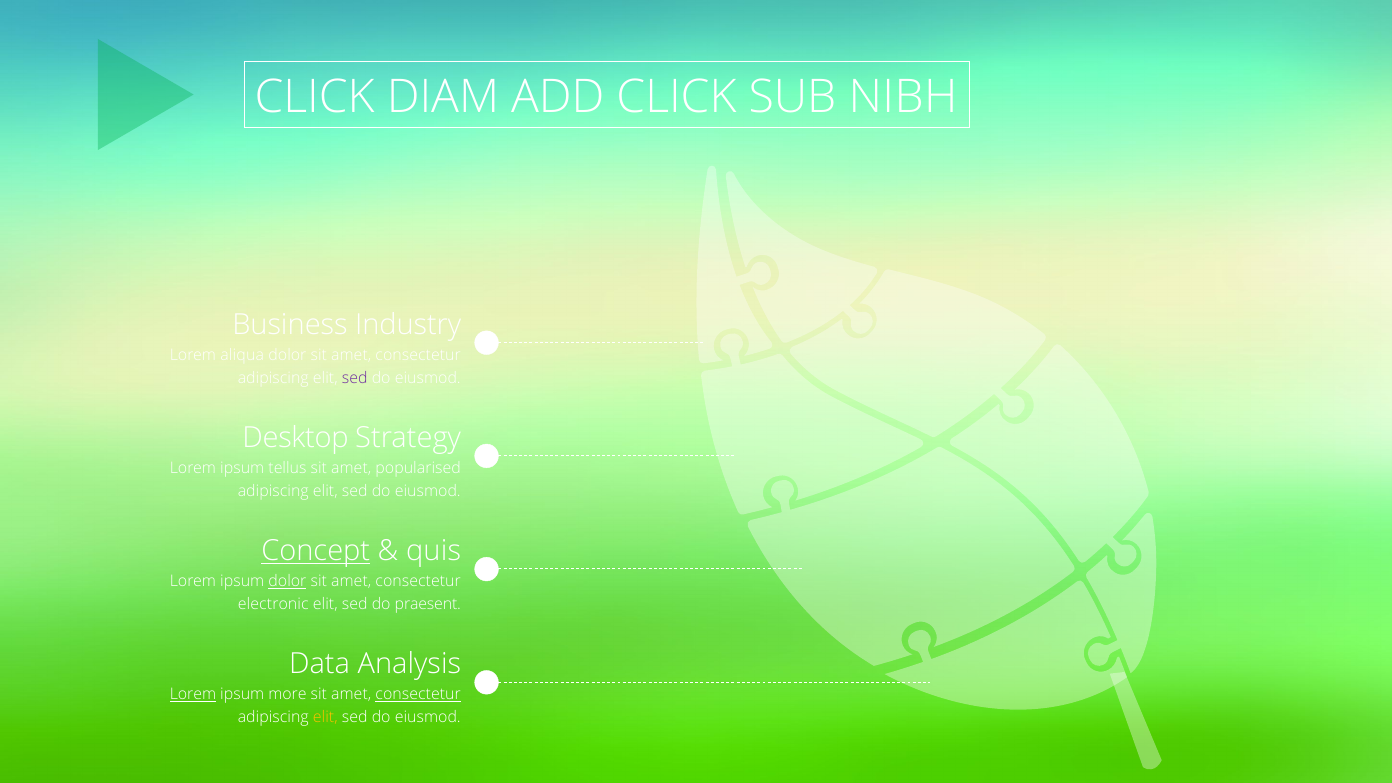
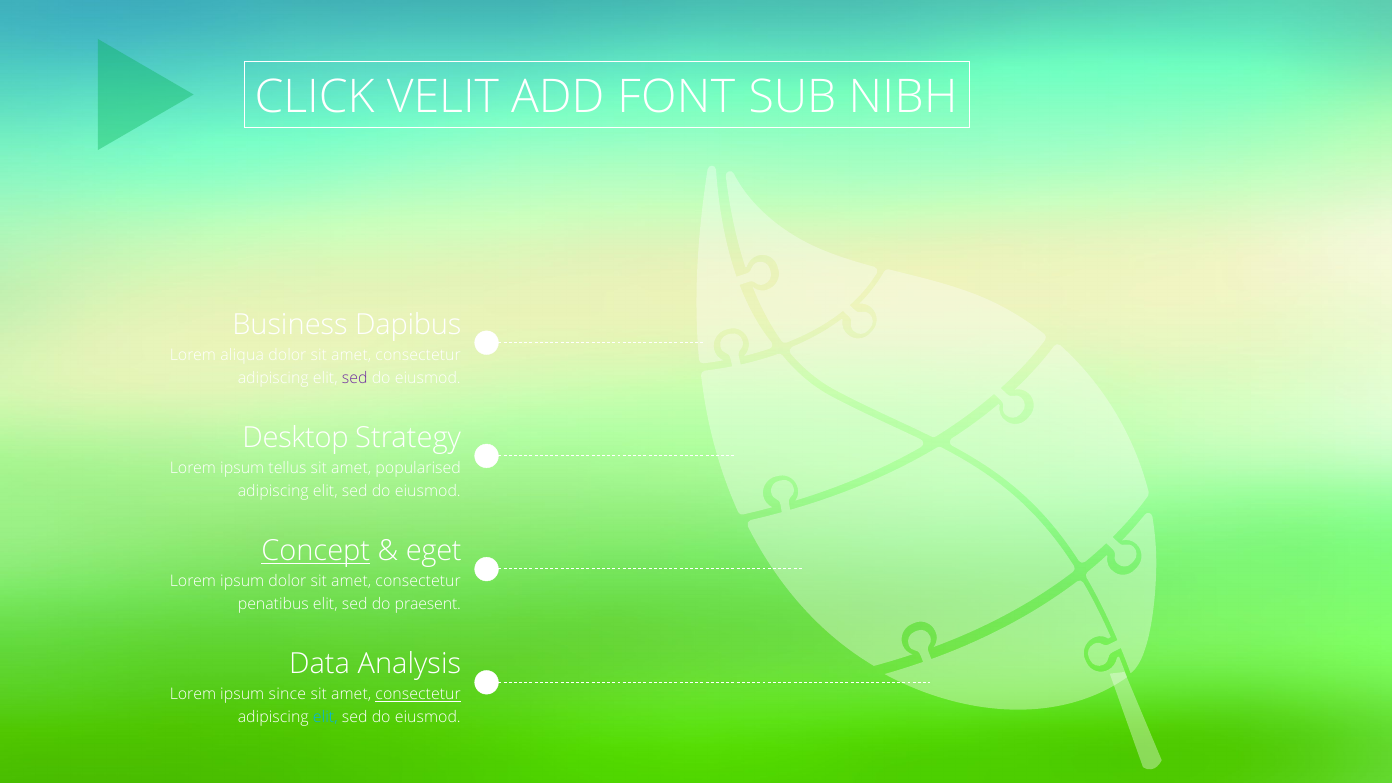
DIAM: DIAM -> VELIT (443, 97)
ADD CLICK: CLICK -> FONT (676, 97)
Industry: Industry -> Dapibus (408, 325)
quis: quis -> eget (434, 551)
dolor underline: present -> none (287, 581)
electronic: electronic -> penatibus (273, 604)
Lorem underline: present -> none (193, 694)
more: more -> since (287, 694)
elit colour: yellow -> light blue (325, 717)
